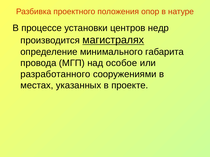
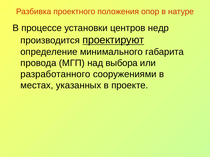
магистралях: магистралях -> проектируют (113, 40)
особое: особое -> выбора (122, 63)
